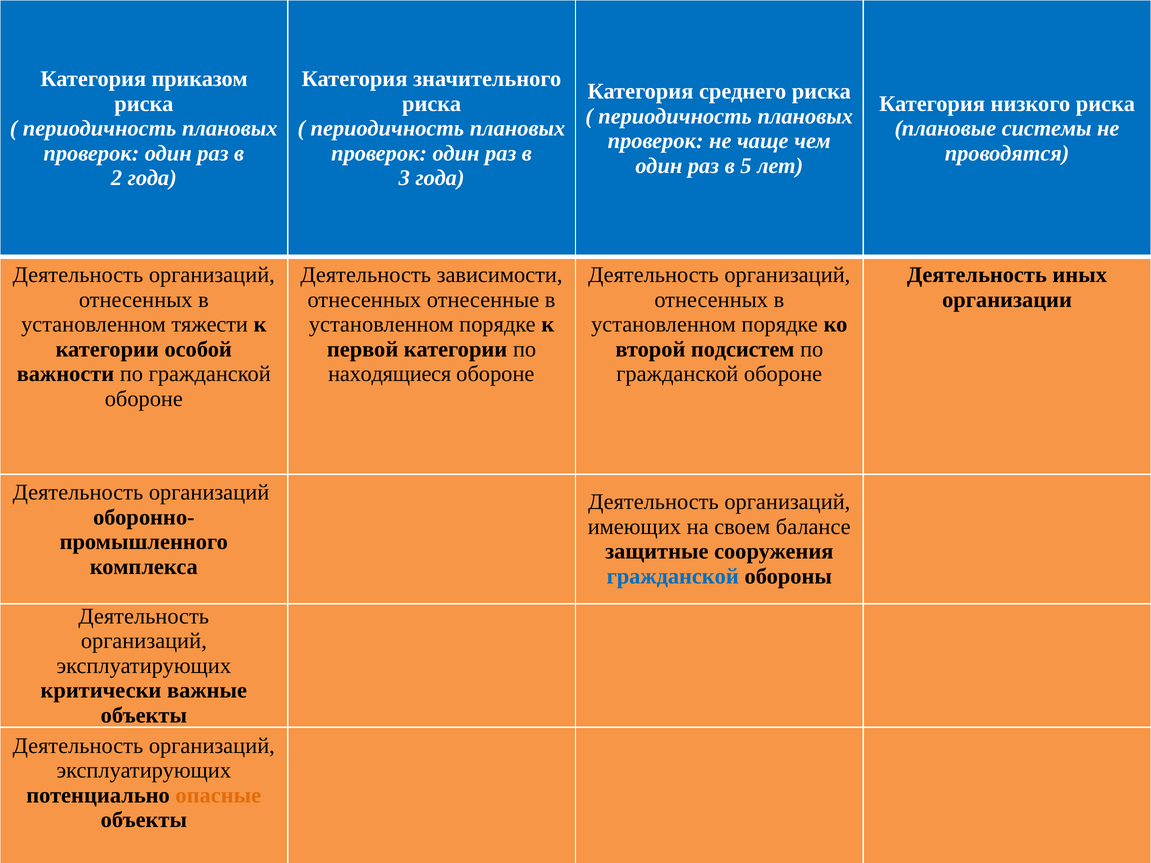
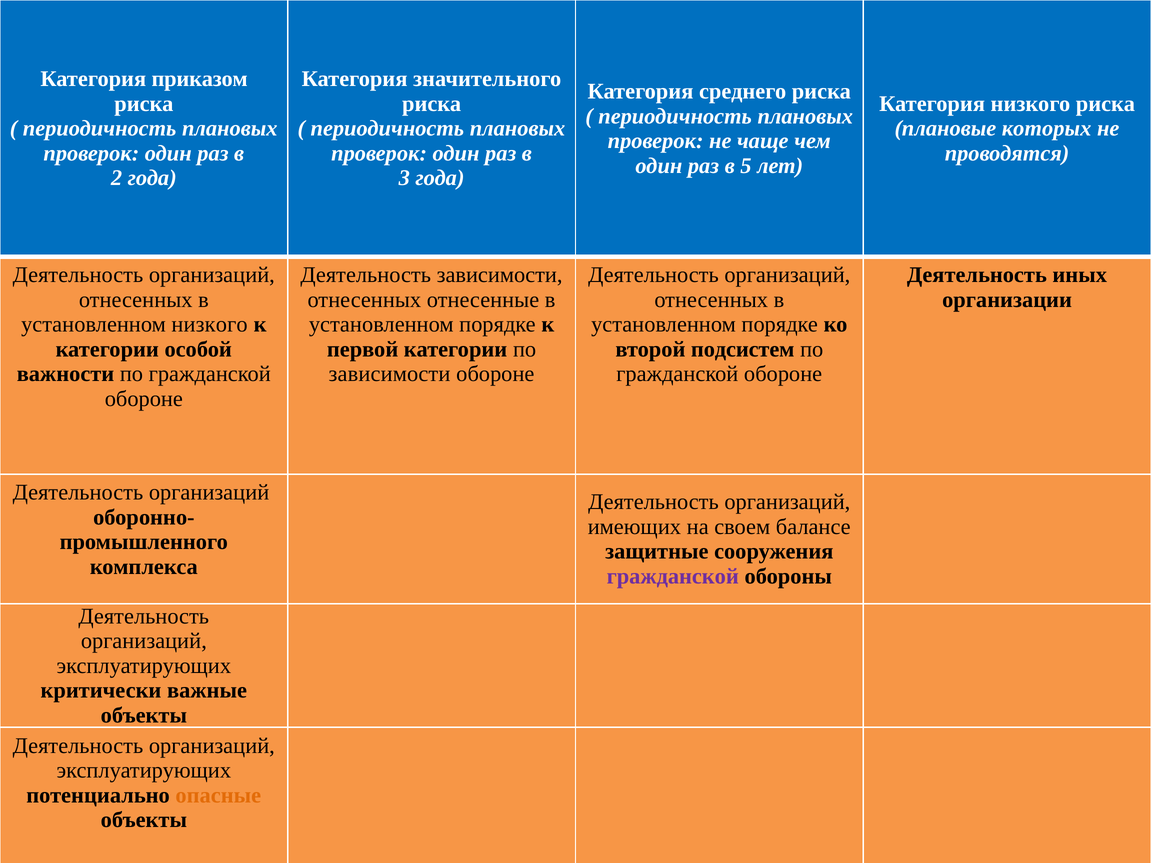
системы: системы -> которых (1047, 129)
установленном тяжести: тяжести -> низкого (210, 325)
находящиеся: находящиеся -> зависимости (390, 374)
гражданской colour: blue -> purple (673, 576)
